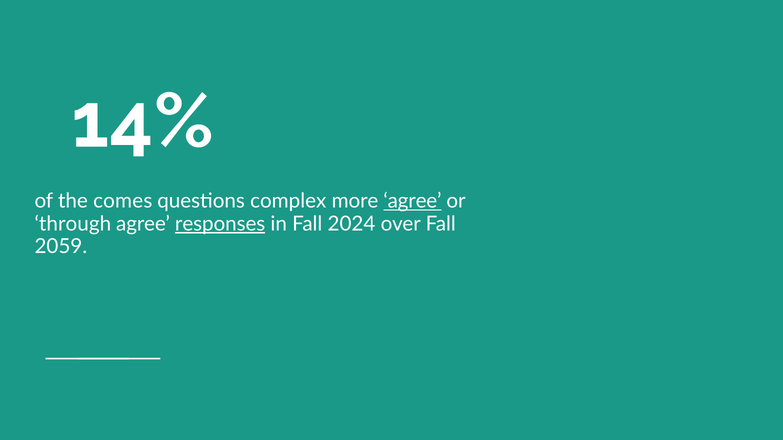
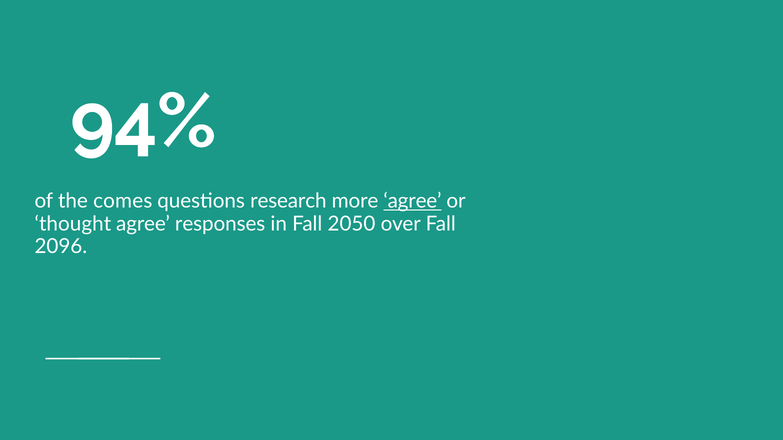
14%: 14% -> 94% (143, 122)
complex: complex -> research (288, 201)
through: through -> thought (73, 224)
responses underline: present -> none (220, 224)
2024: 2024 -> 2050 (352, 224)
2059: 2059 -> 2096 (61, 247)
